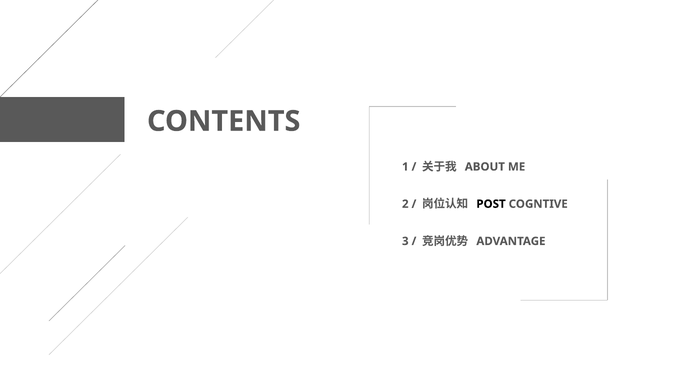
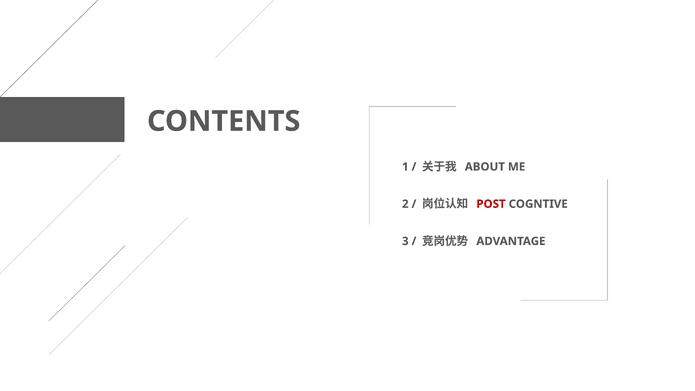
POST colour: black -> red (491, 204)
